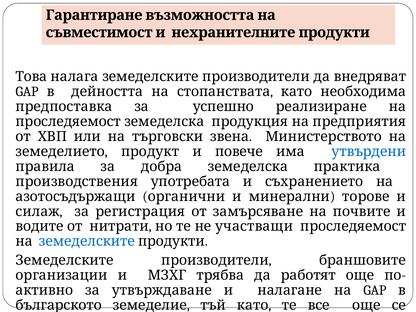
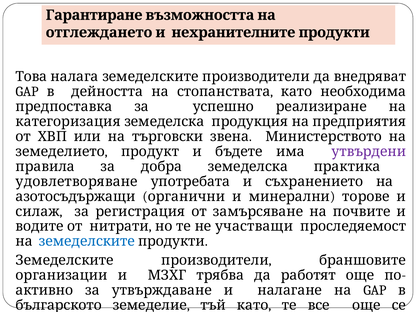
съвместимост: съвместимост -> отглеждането (99, 32)
проследяемост: проследяемост -> категоризация (68, 122)
повече: повече -> бъдете (239, 152)
утвърдени colour: blue -> purple (369, 152)
производствения: производствения -> удовлетворяване (77, 181)
